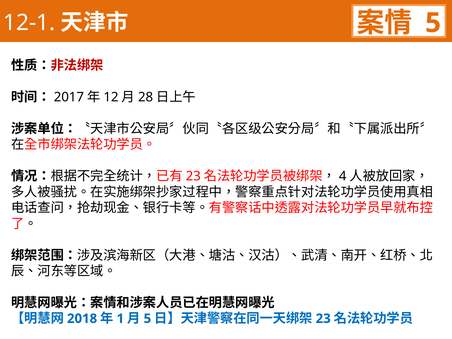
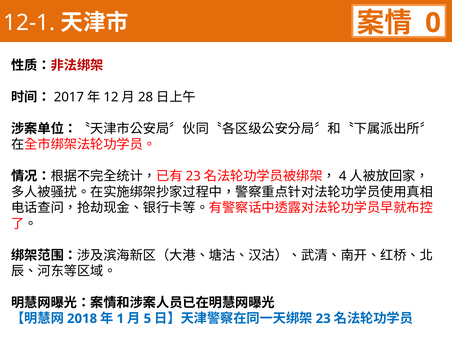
5: 5 -> 0 (433, 23)
